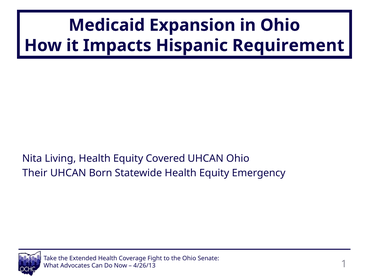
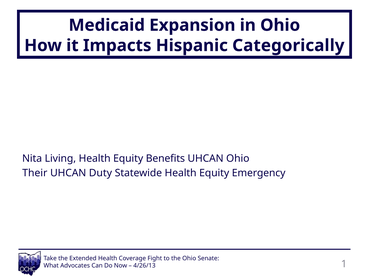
Requirement: Requirement -> Categorically (288, 45)
Covered: Covered -> Benefits (165, 158)
Born: Born -> Duty (100, 173)
